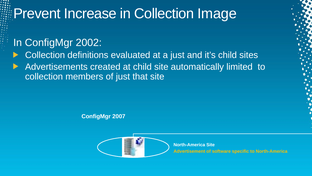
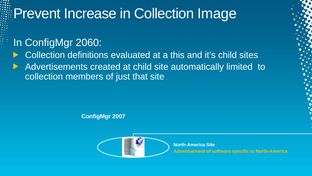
2002: 2002 -> 2060 (89, 43)
a just: just -> this (177, 55)
